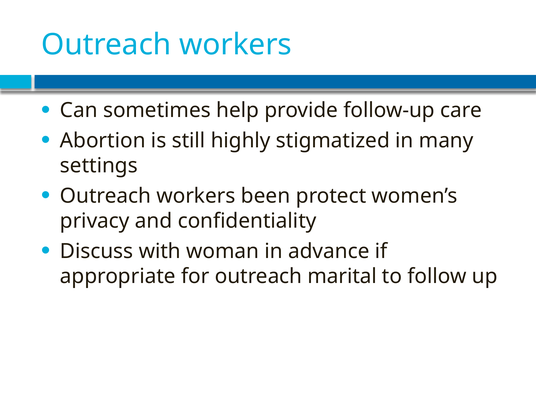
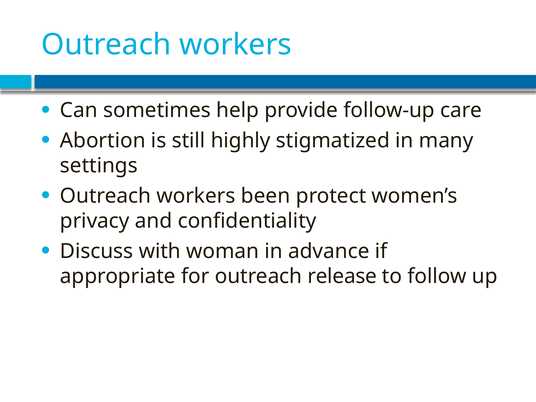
marital: marital -> release (342, 276)
